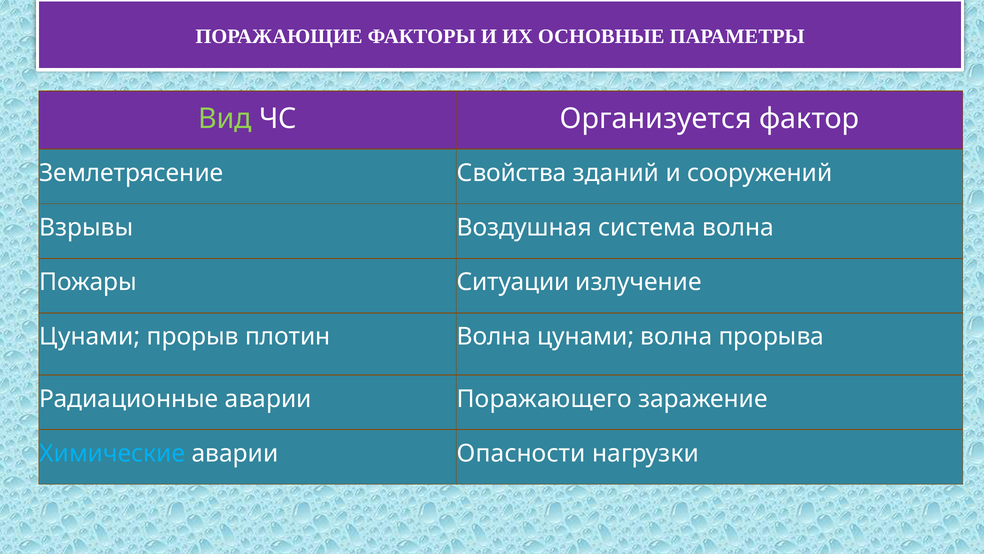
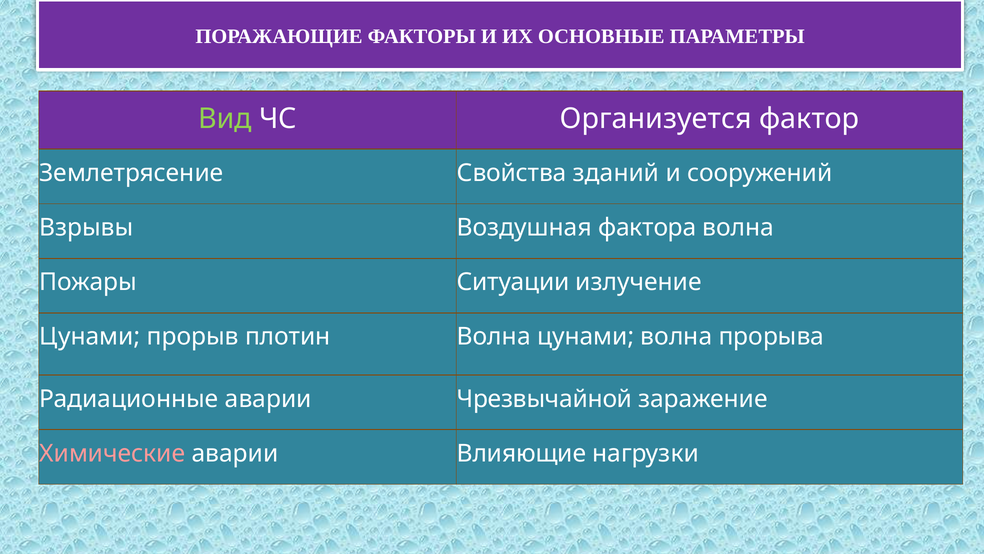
система: система -> фактора (647, 227)
Поражающего: Поражающего -> Чрезвычайной (545, 399)
Химические colour: light blue -> pink (112, 453)
Опасности: Опасности -> Влияющие (521, 453)
